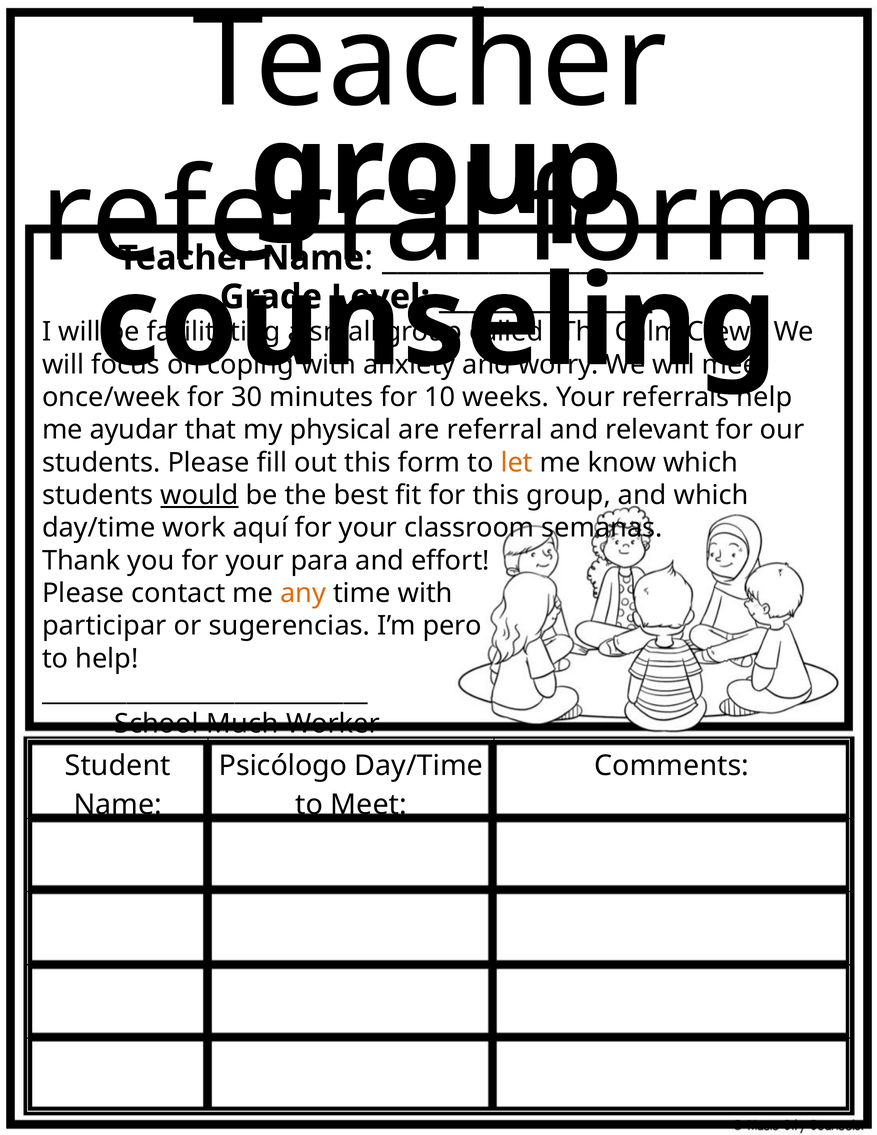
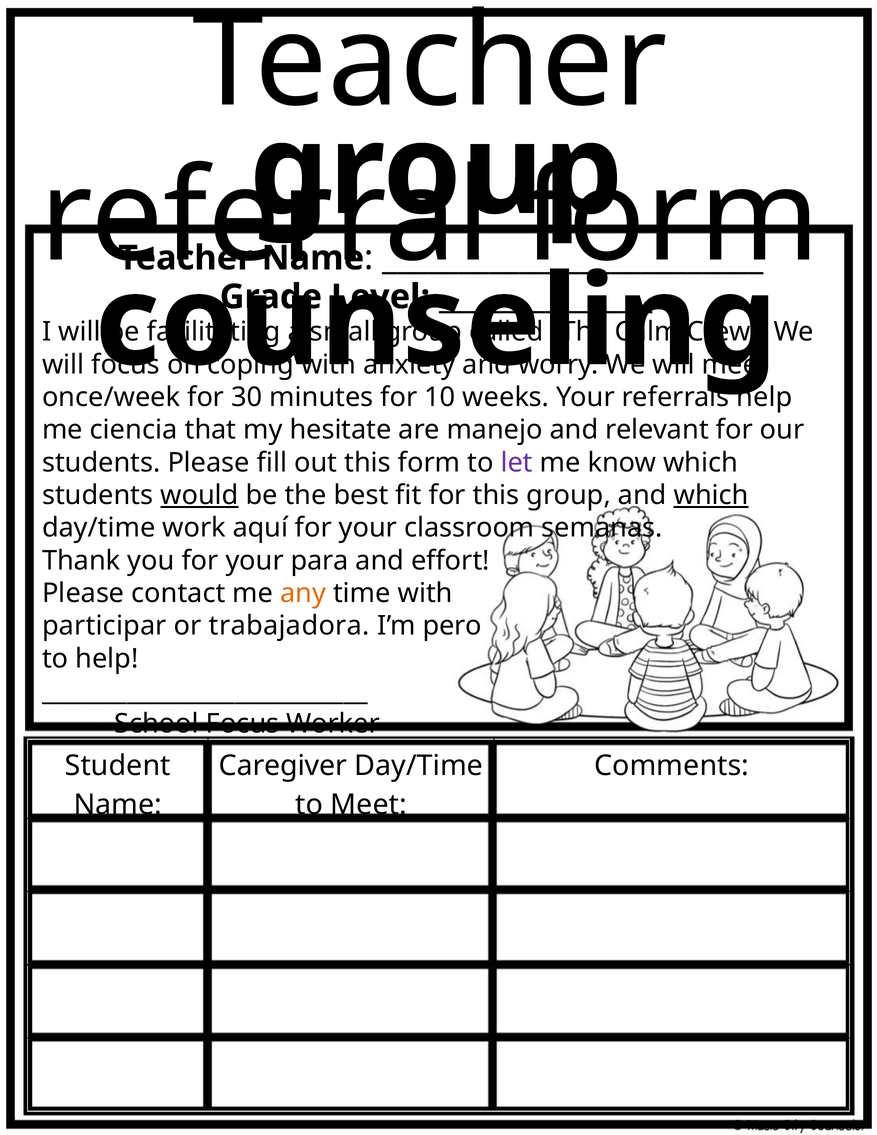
ayudar: ayudar -> ciencia (134, 430)
physical: physical -> hesitate (341, 430)
are referral: referral -> manejo (495, 430)
let colour: orange -> purple (517, 463)
which underline: none -> present (711, 495)
sugerencias: sugerencias -> trabajadora (289, 626)
School Much: Much -> Focus (243, 724)
Psicólogo: Psicólogo -> Caregiver (283, 766)
